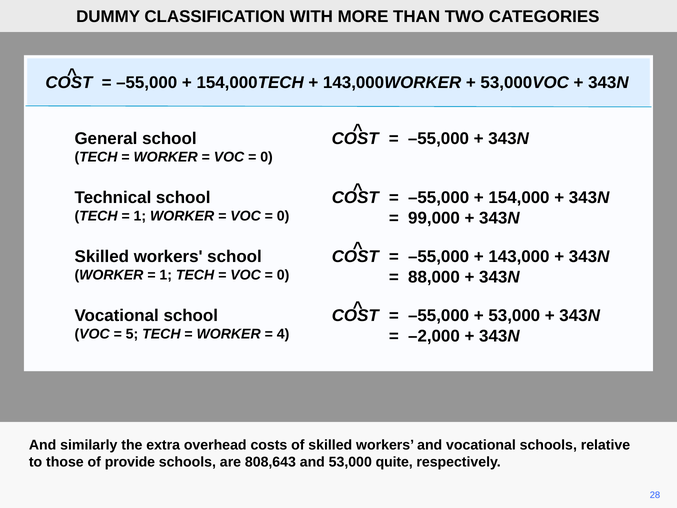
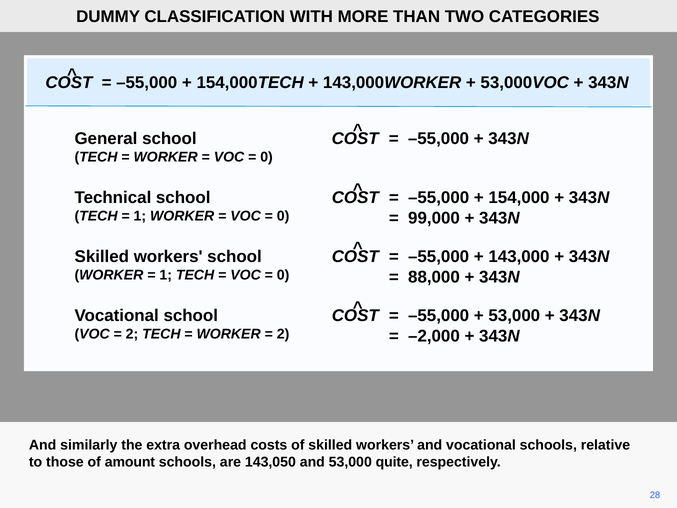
5: 5 -> 2 (132, 334)
4: 4 -> 2 (283, 334)
provide: provide -> amount (130, 462)
808,643: 808,643 -> 143,050 (270, 462)
